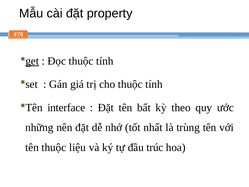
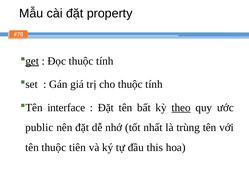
theo underline: none -> present (181, 107)
những: những -> public (39, 127)
liệu: liệu -> tiên (77, 147)
trúc: trúc -> this (155, 147)
